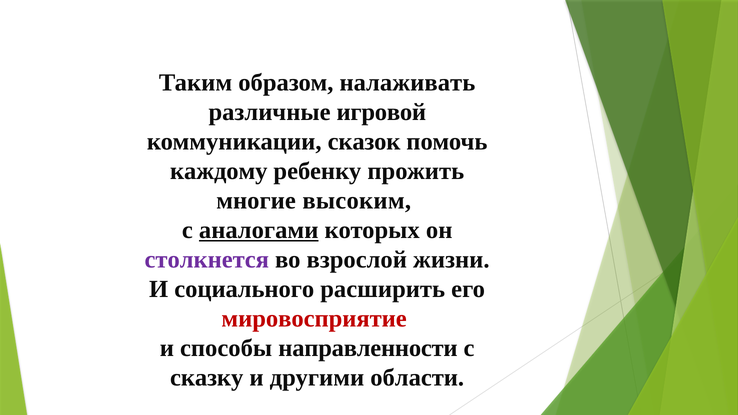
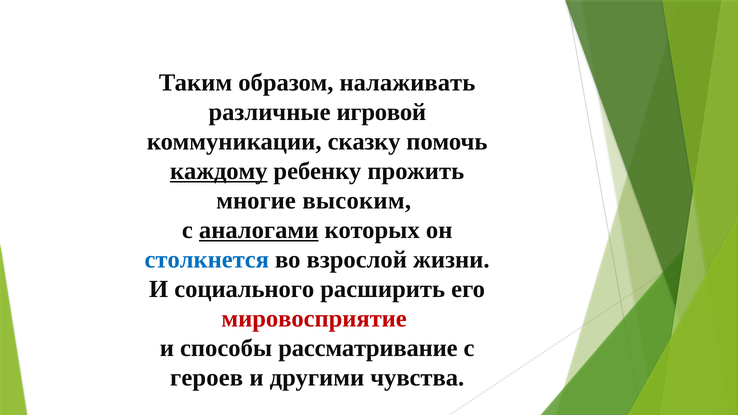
сказок: сказок -> сказку (364, 142)
каждому underline: none -> present (219, 171)
столкнется colour: purple -> blue (207, 260)
направленности: направленности -> рассматривание (368, 348)
сказку: сказку -> героев (207, 378)
области: области -> чувства (417, 378)
